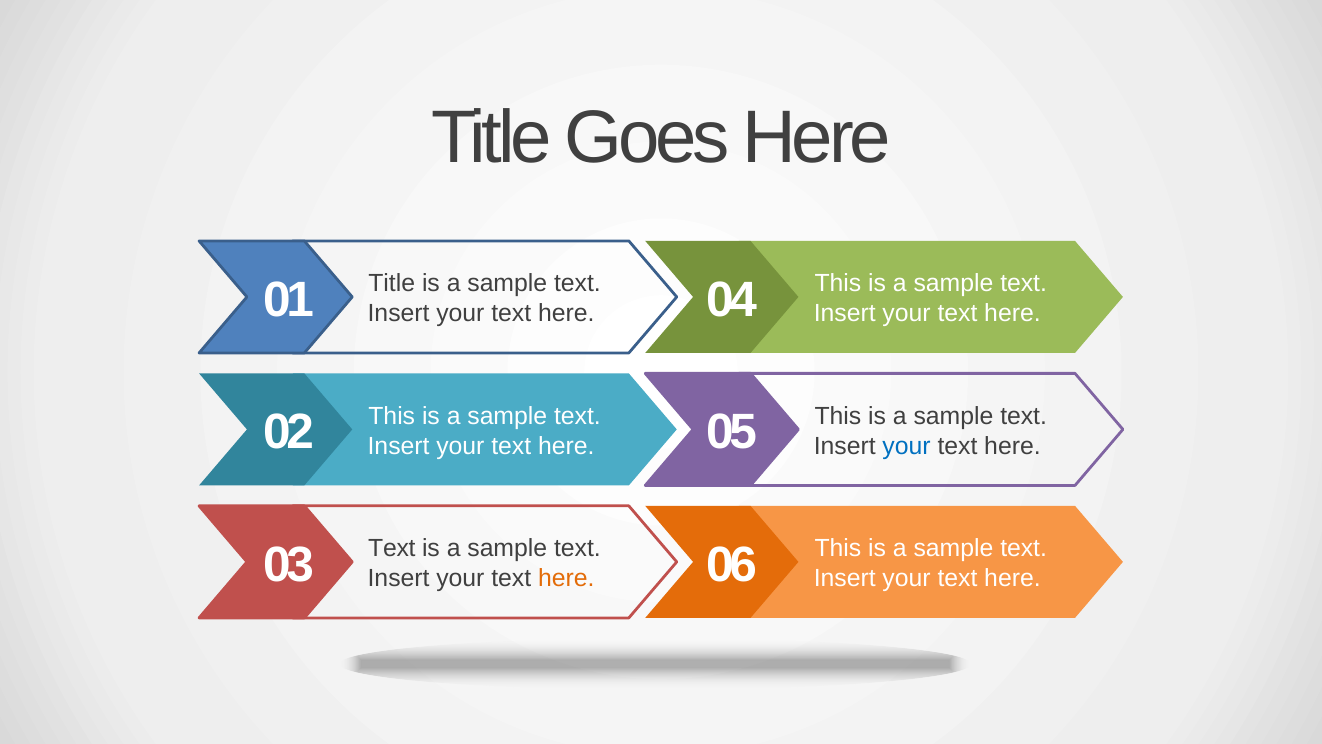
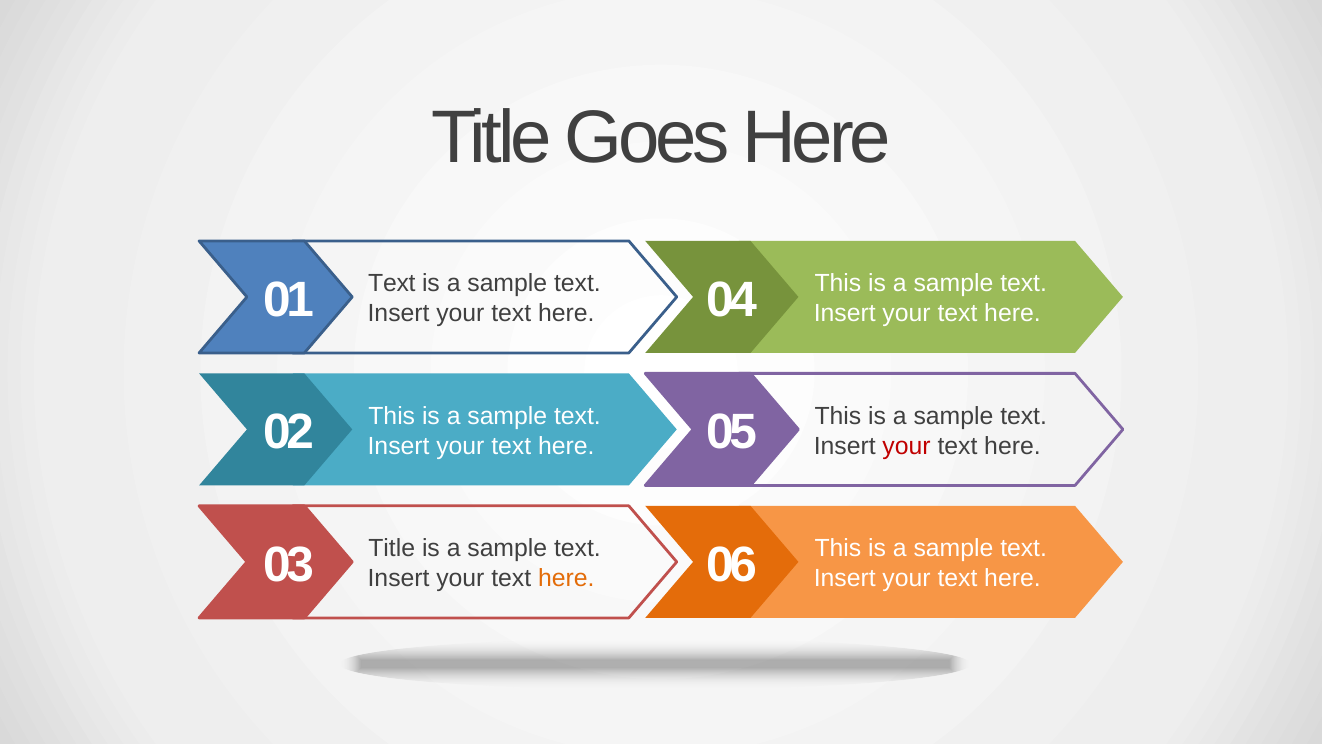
Title: Title -> Text (392, 284)
your colour: blue -> red (907, 446)
Text: Text -> Title (392, 548)
